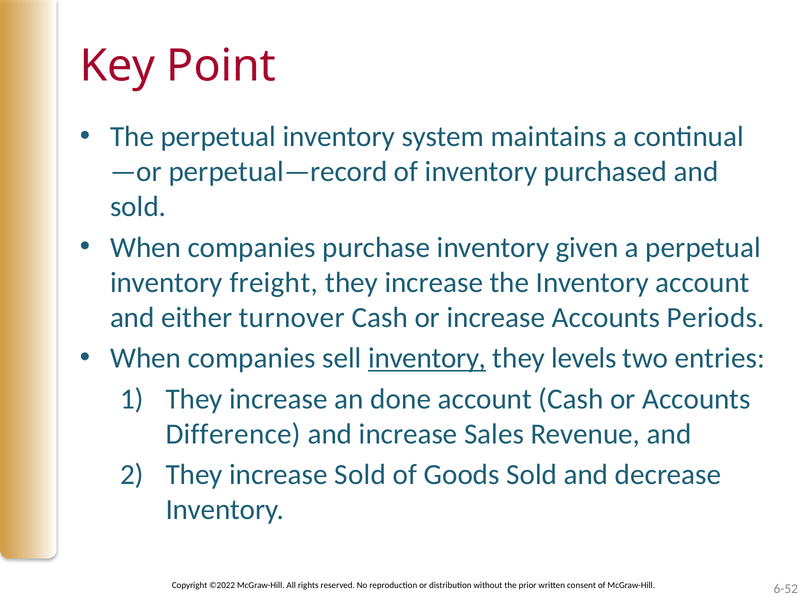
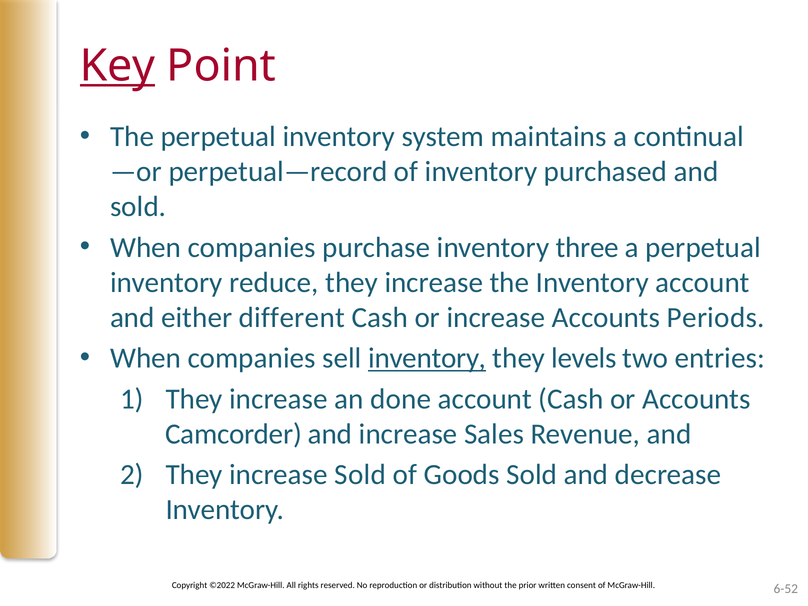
Key underline: none -> present (117, 66)
given: given -> three (587, 247)
freight: freight -> reduce (274, 282)
turnover: turnover -> different (292, 317)
Difference: Difference -> Camcorder (233, 434)
